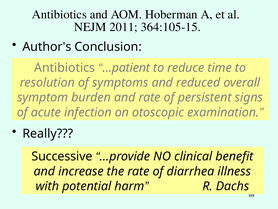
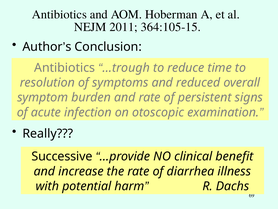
…patient: …patient -> …trough (126, 68)
